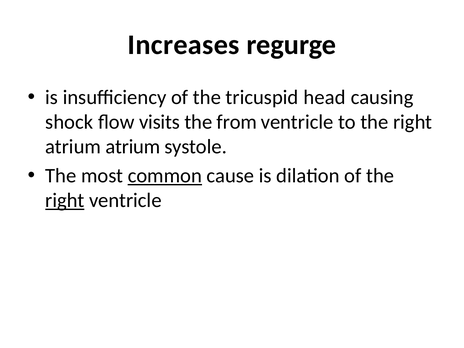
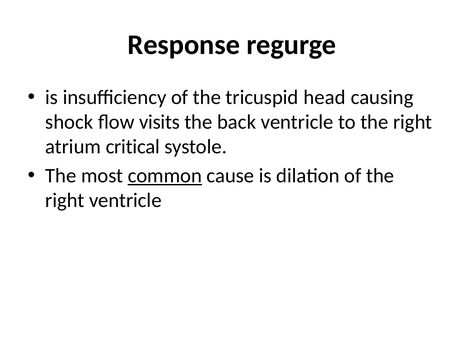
Increases: Increases -> Response (184, 45)
from: from -> back (237, 122)
atrium atrium: atrium -> critical (133, 147)
right underline: present -> none (65, 200)
